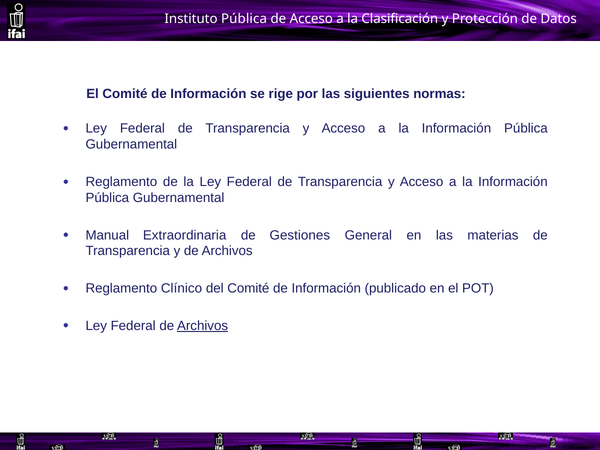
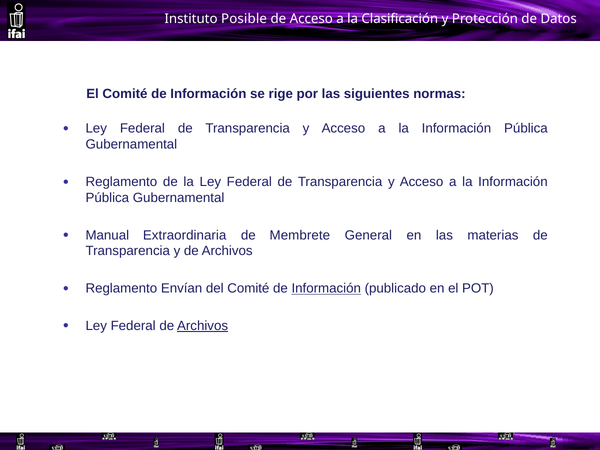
Pública: Pública -> Posible (244, 19)
Gestiones: Gestiones -> Membrete (300, 235)
Clínico: Clínico -> Envían (182, 288)
Información underline: none -> present (326, 288)
